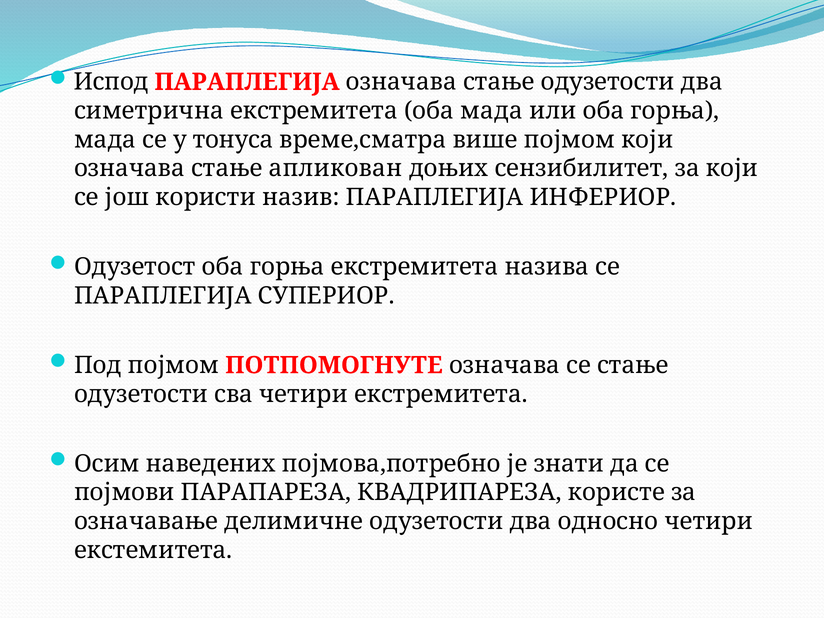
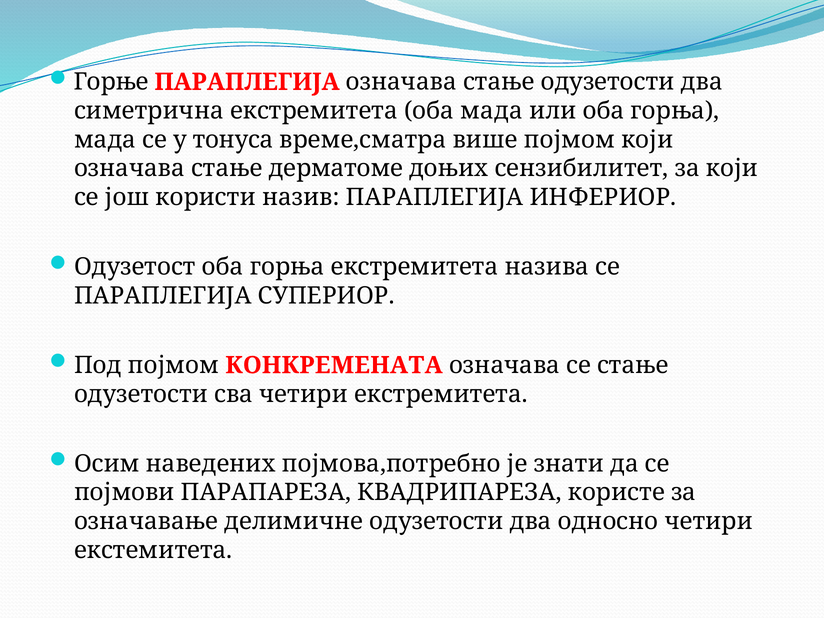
Испод: Испод -> Горње (111, 82)
апликован: апликован -> дерматоме (336, 168)
ПОТПОМОГНУТЕ: ПОТПОМОГНУТЕ -> КОНКРЕМЕНАТА (334, 365)
